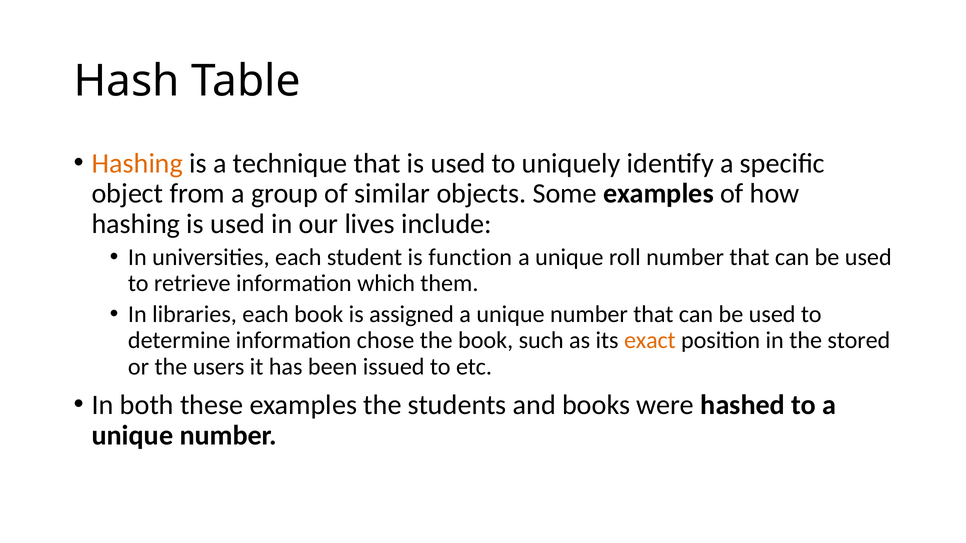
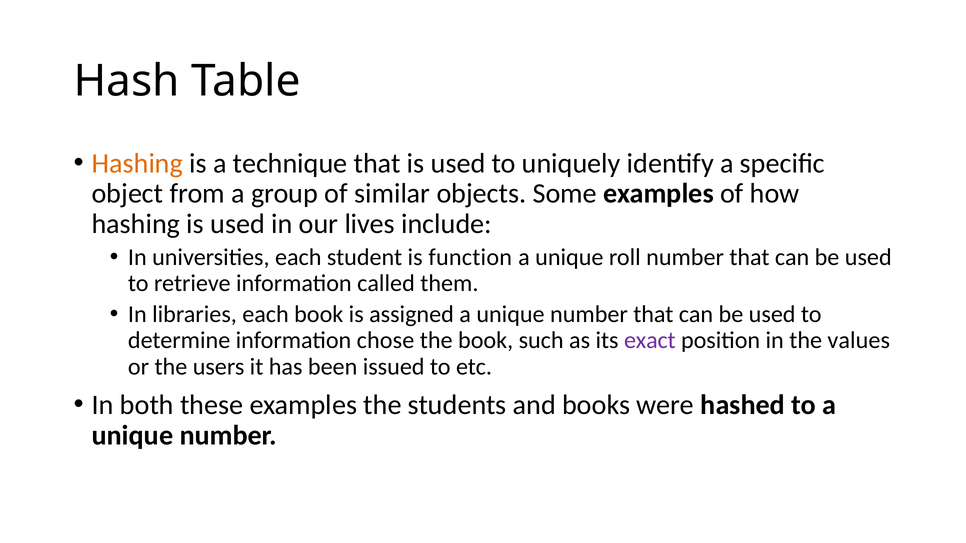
which: which -> called (386, 284)
exact colour: orange -> purple (650, 341)
stored: stored -> values (859, 341)
